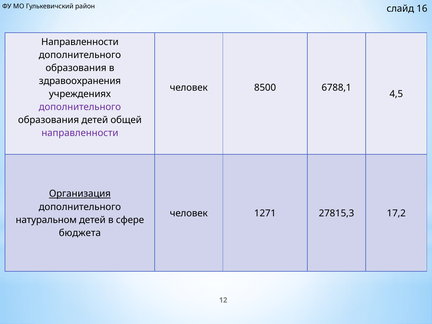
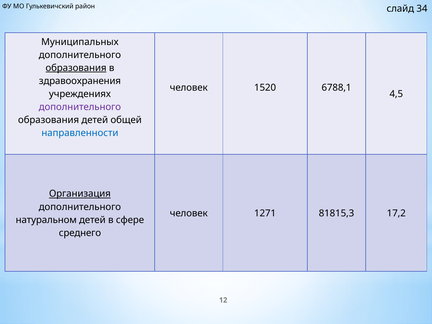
16: 16 -> 34 (422, 9)
Направленности: Направленности -> Муниципальных (80, 42)
образования underline: none -> present (76, 68)
8500: 8500 -> 1520 (265, 88)
направленности colour: purple -> blue (80, 133)
27815,3: 27815,3 -> 81815,3 (336, 213)
бюджета: бюджета -> среднего (80, 233)
